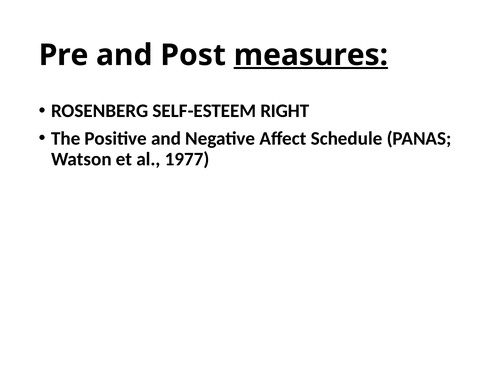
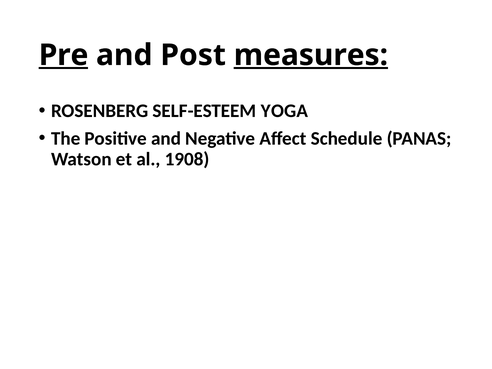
Pre underline: none -> present (64, 55)
RIGHT: RIGHT -> YOGA (285, 111)
1977: 1977 -> 1908 (187, 159)
